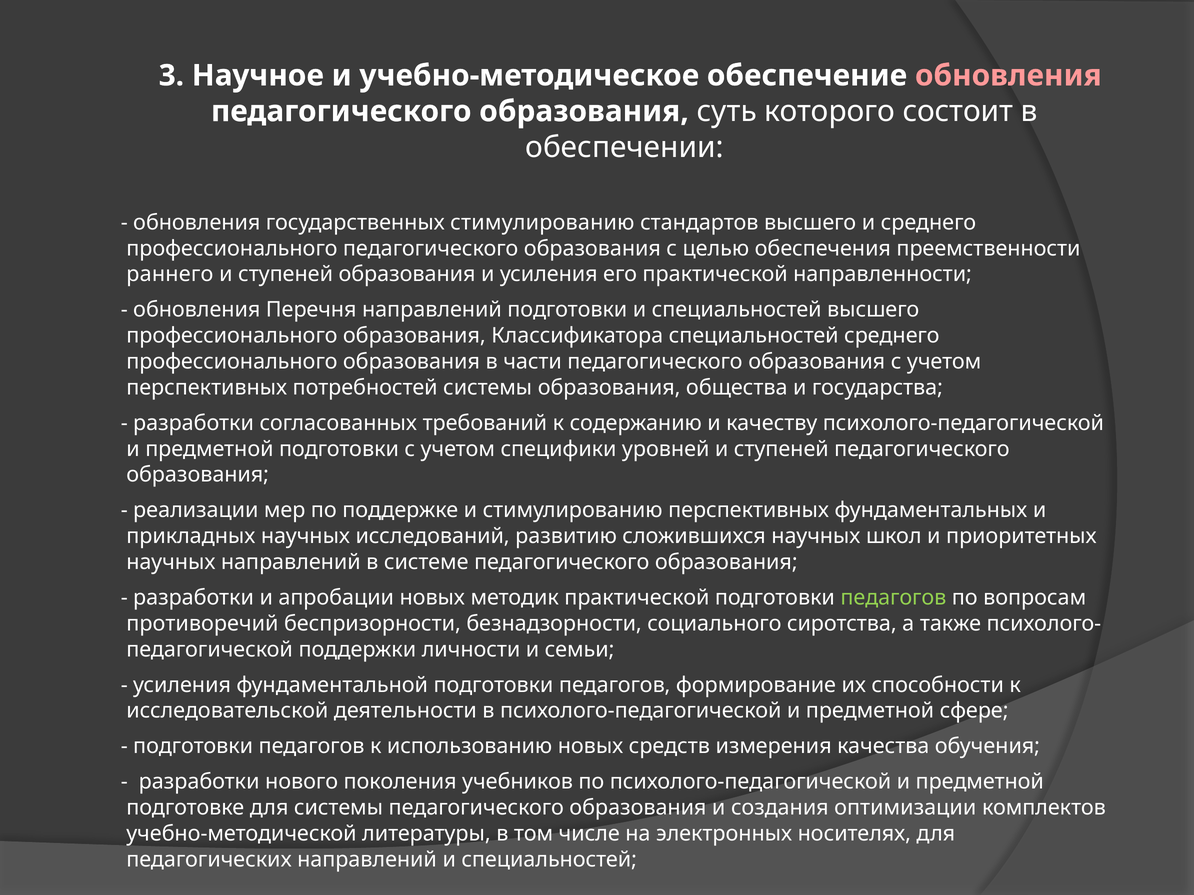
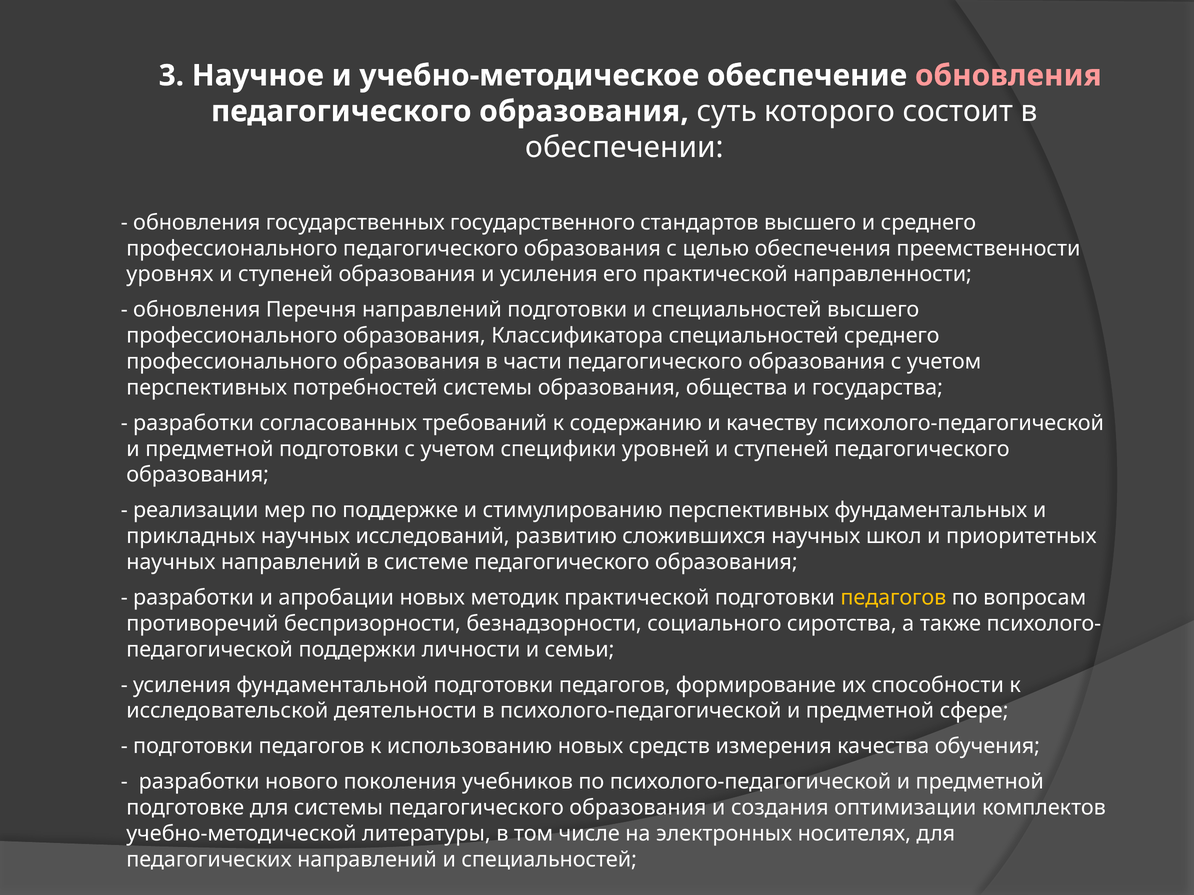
государственных стимулированию: стимулированию -> государственного (543, 223)
раннего: раннего -> уровнях (170, 275)
педагогов colour: light green -> yellow (893, 598)
